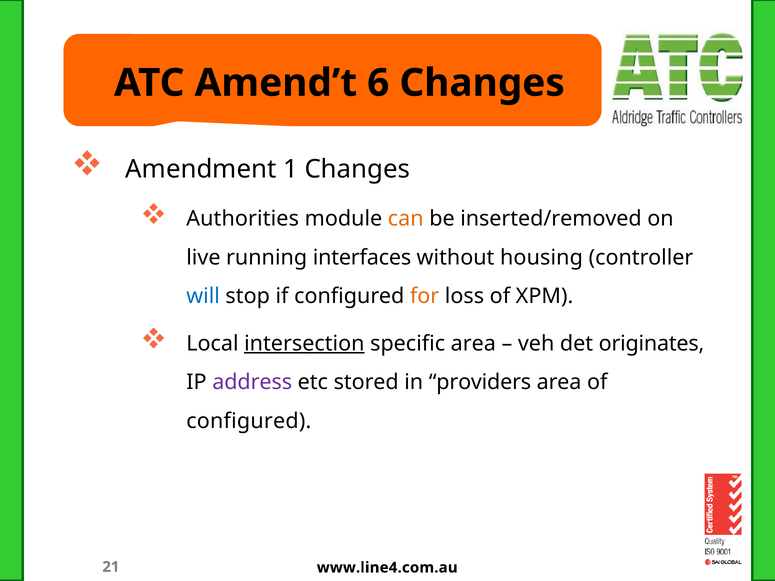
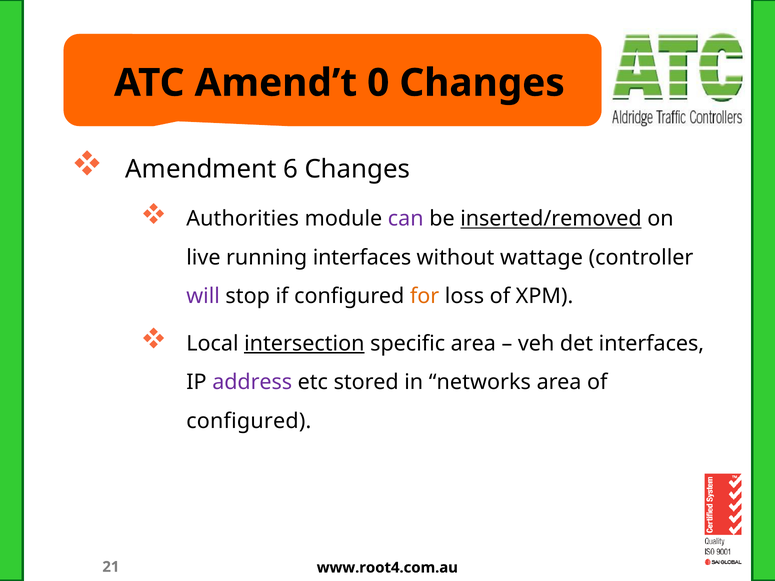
6: 6 -> 0 (378, 83)
1: 1 -> 6 (291, 169)
can colour: orange -> purple (406, 219)
inserted/removed underline: none -> present (551, 219)
housing: housing -> wattage (541, 258)
will colour: blue -> purple (203, 296)
det originates: originates -> interfaces (651, 344)
providers: providers -> networks (480, 382)
www.line4.com.au: www.line4.com.au -> www.root4.com.au (387, 568)
